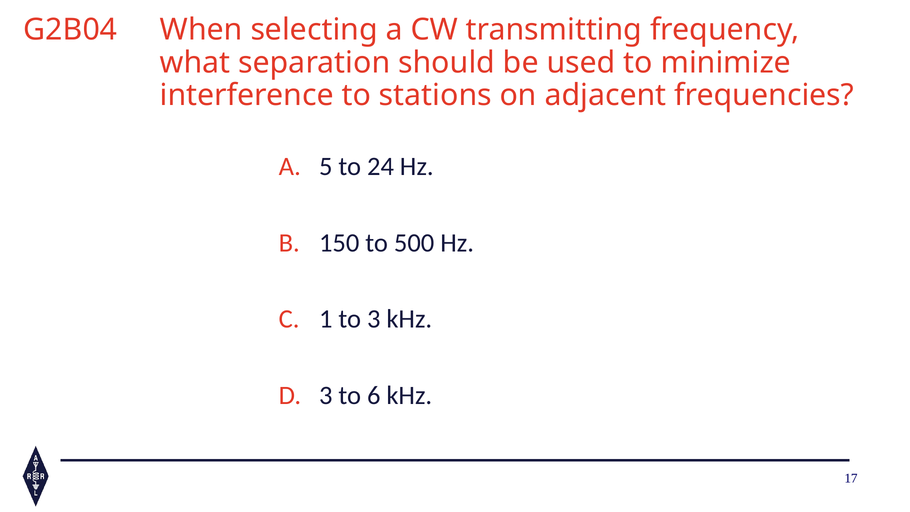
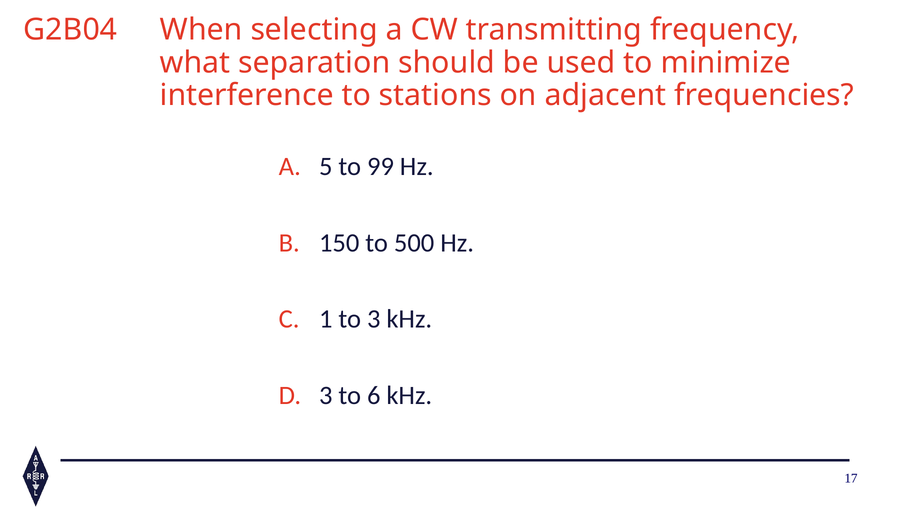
24: 24 -> 99 (381, 167)
